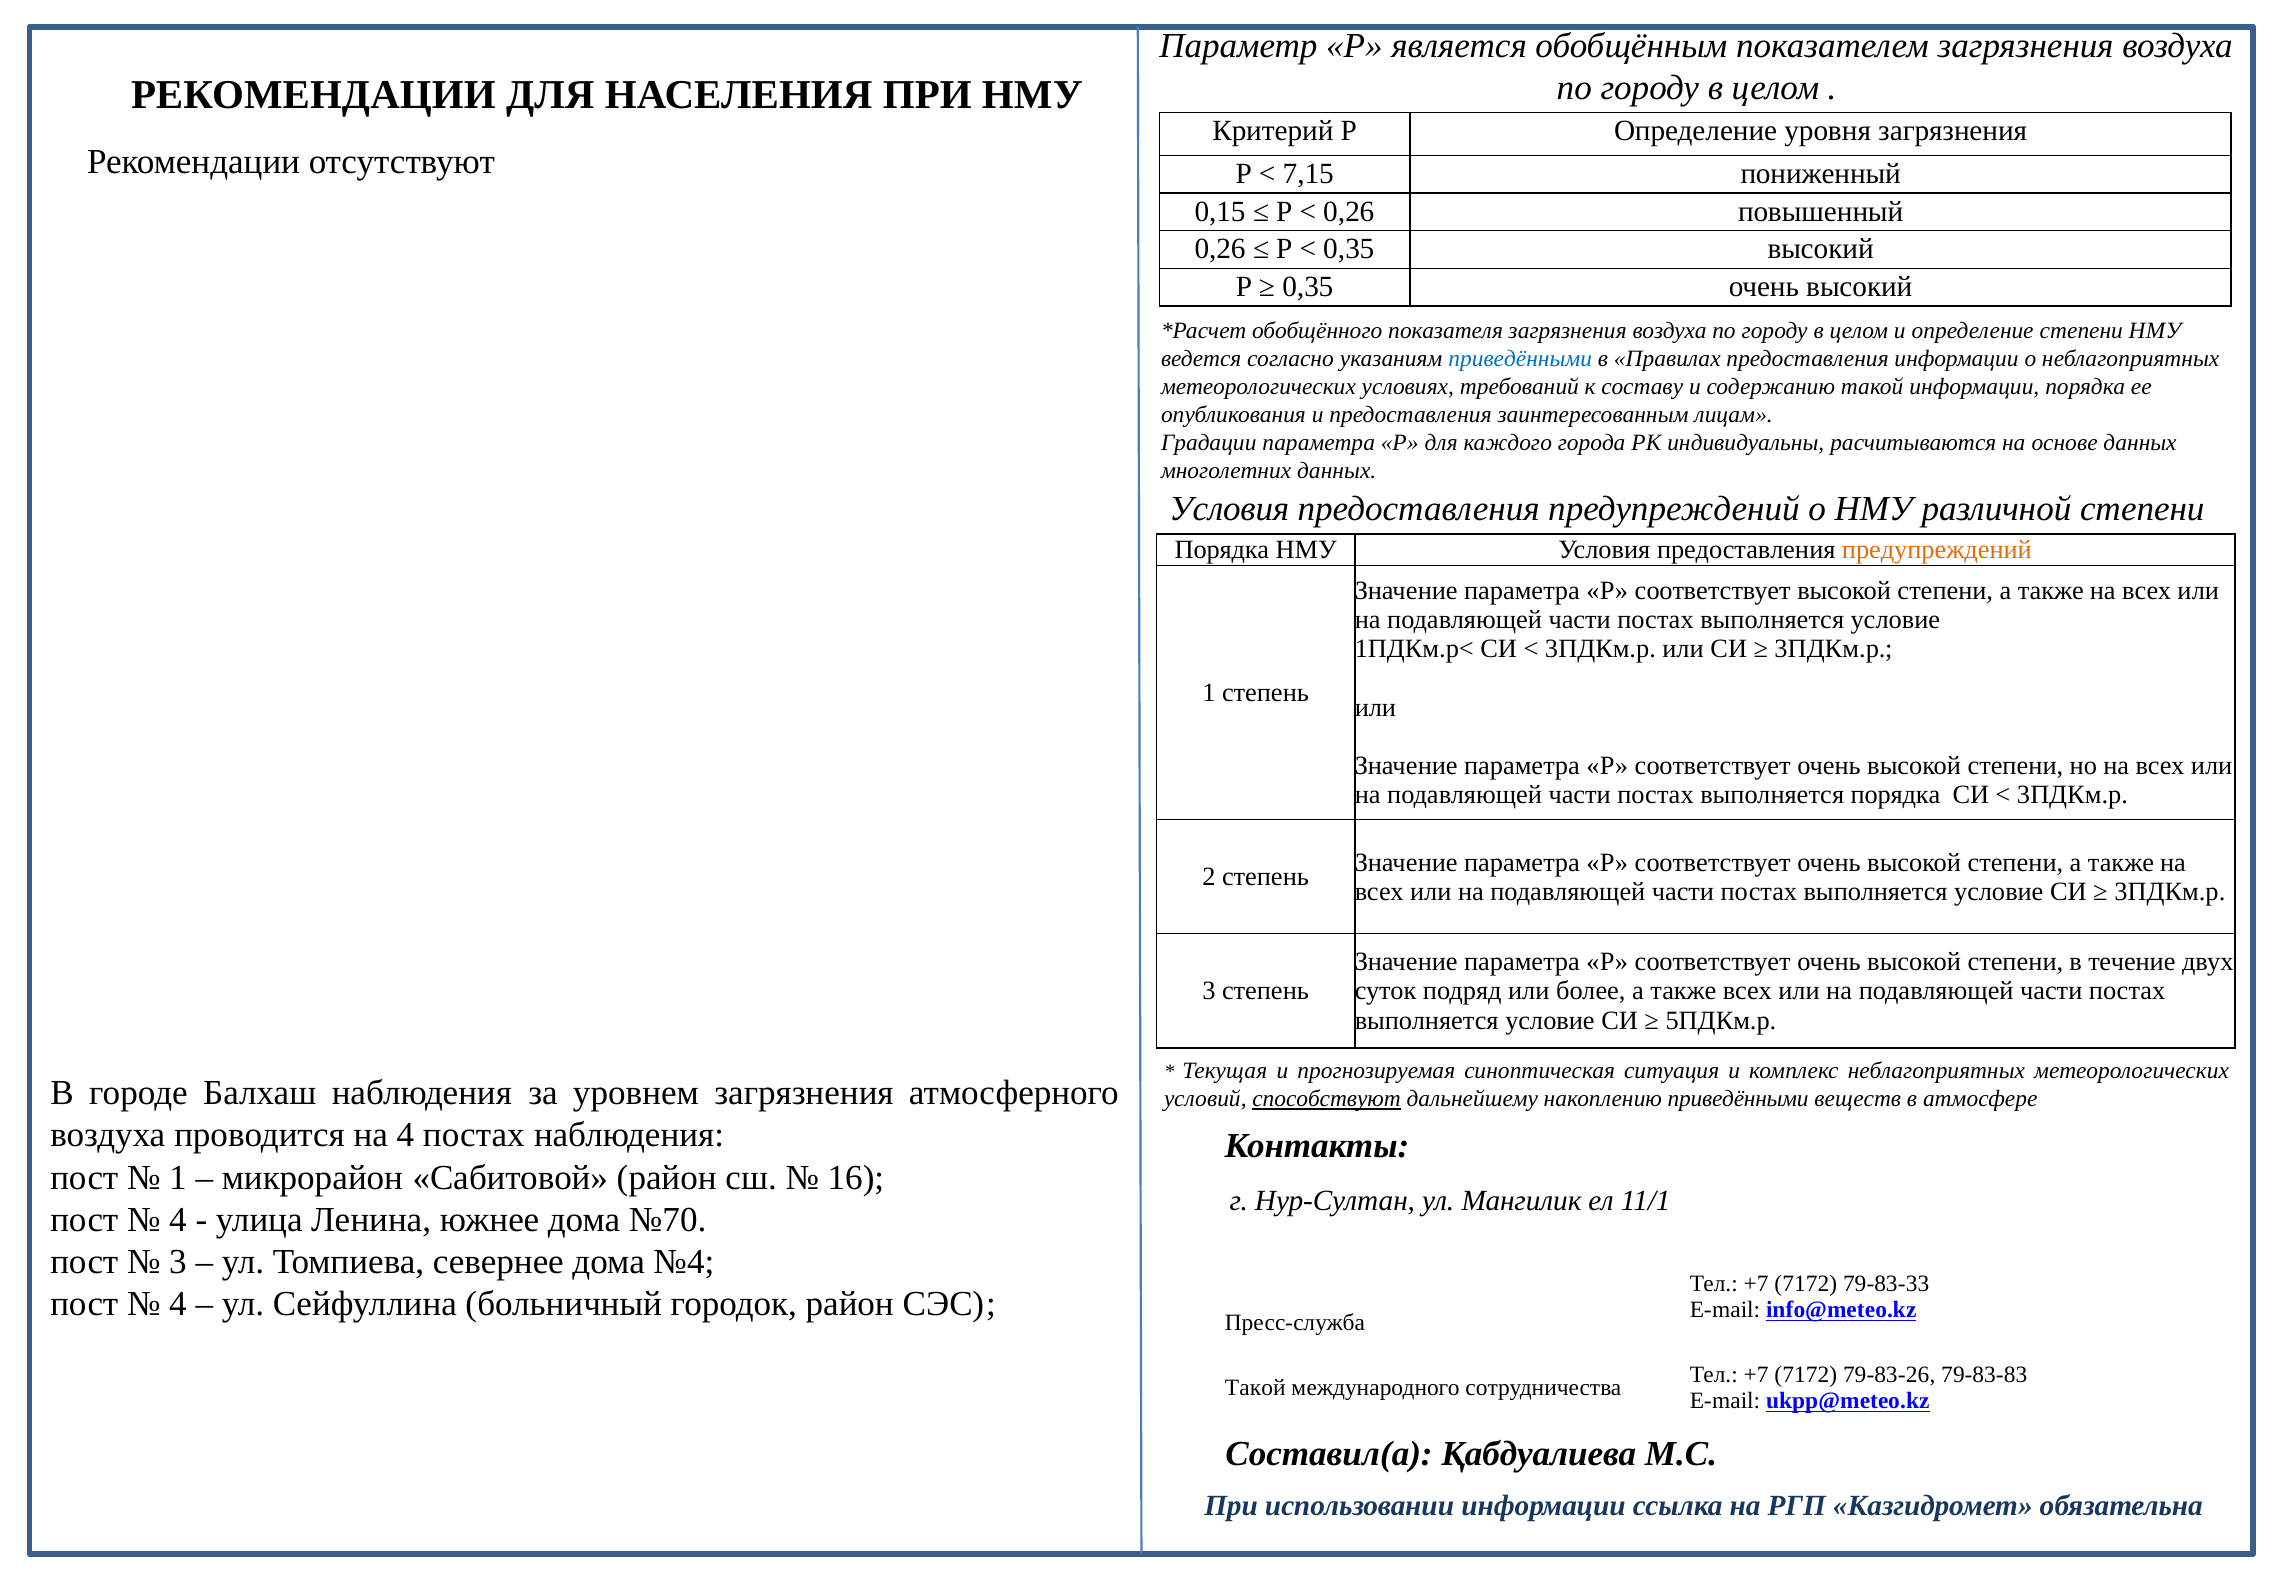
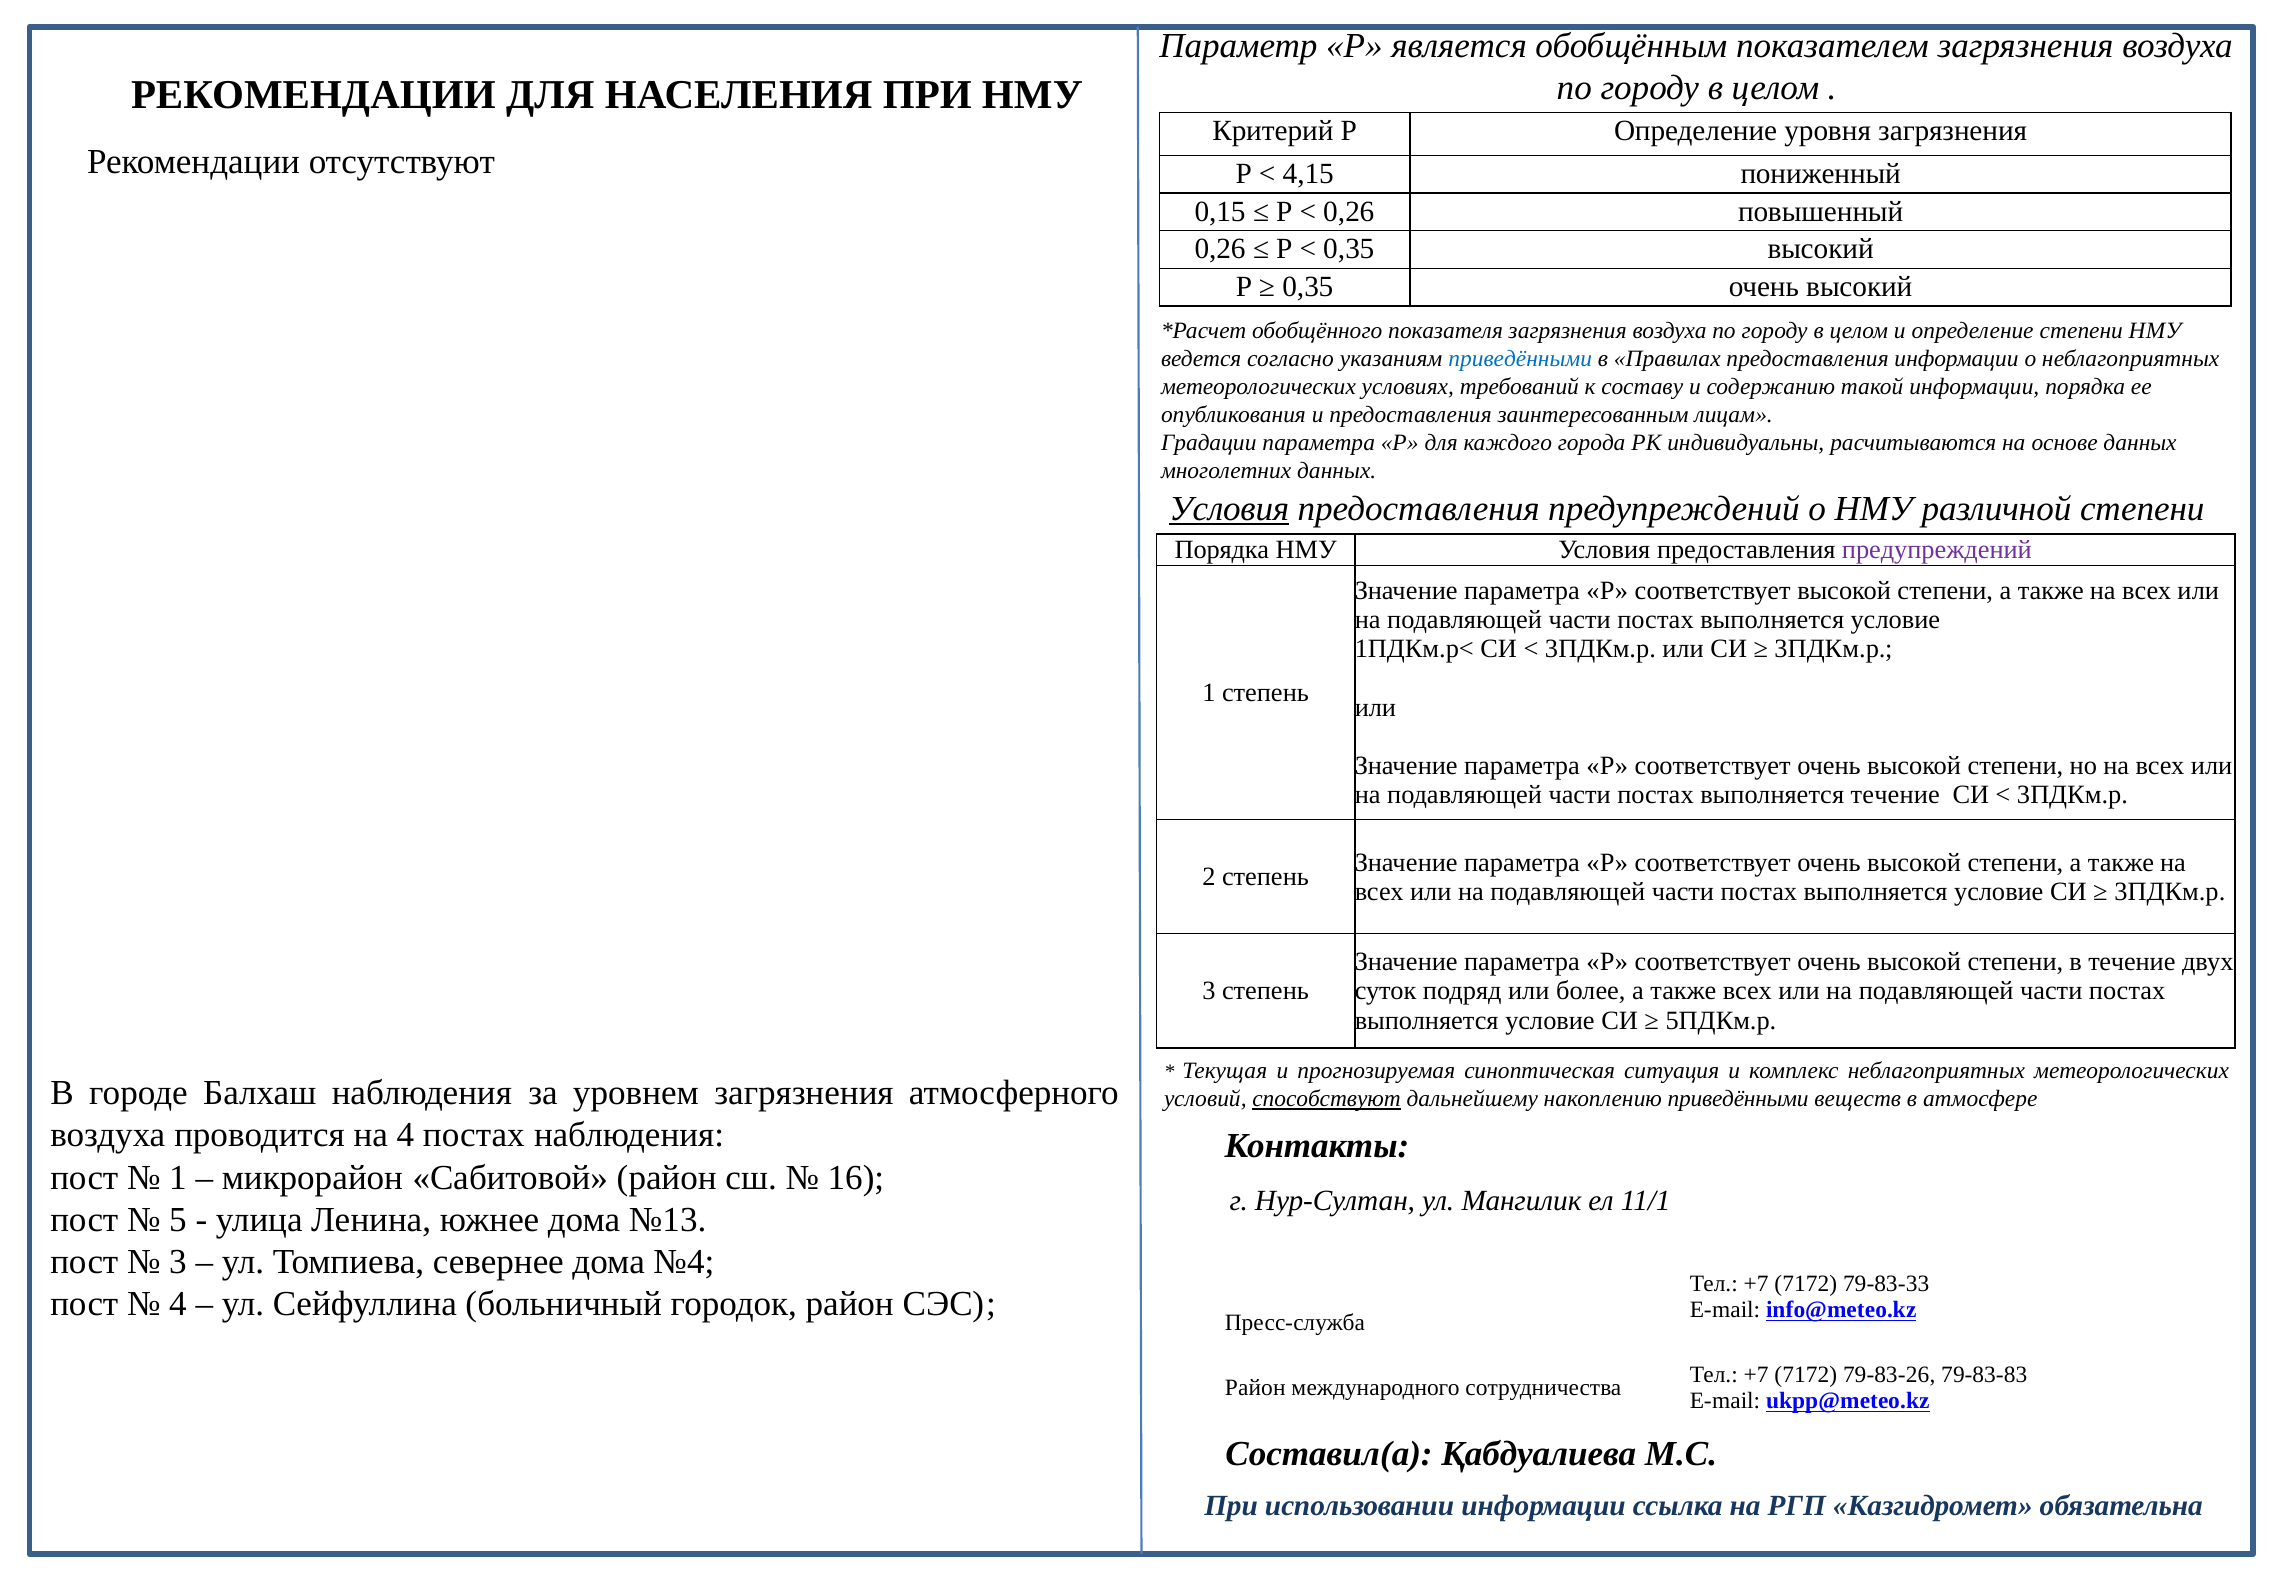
7,15: 7,15 -> 4,15 (1308, 174)
Условия underline: none -> present (1229, 509)
предупреждений colour: orange -> purple (1937, 550)
выполняется порядка: порядка -> течение (1895, 795)
4: 4 -> 5 (178, 1219)
№70: №70 -> №13 (668, 1219)
Такой: Такой -> Район (1255, 1388)
